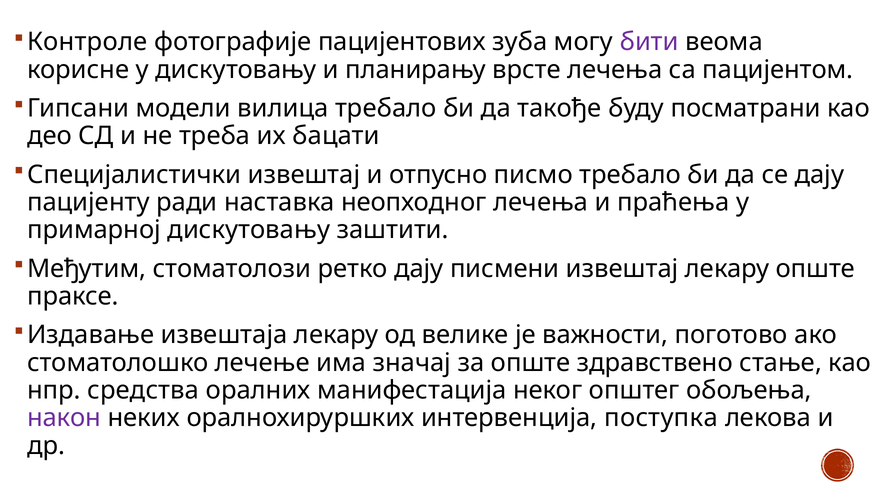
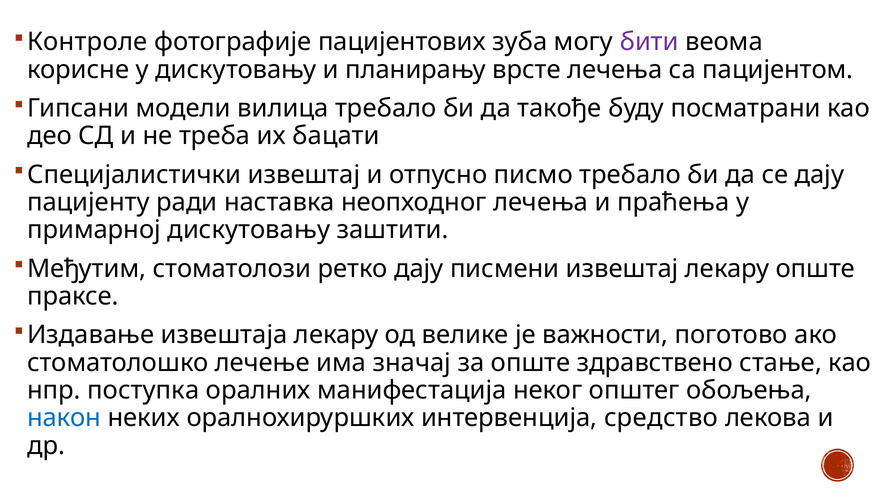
средства: средства -> поступка (143, 390)
након colour: purple -> blue (64, 418)
поступка: поступка -> средство (661, 418)
